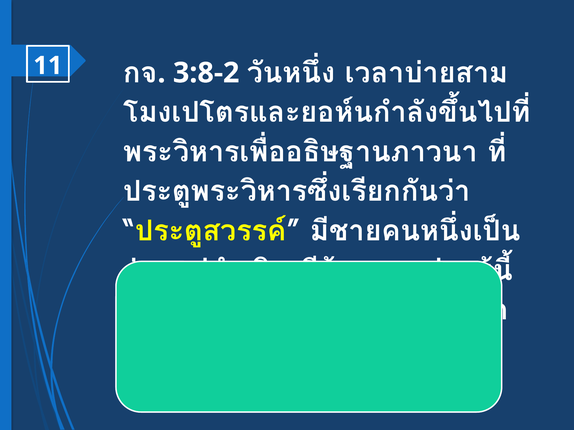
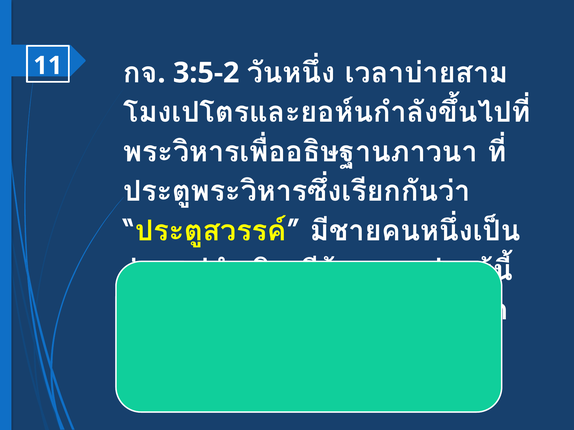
3:8-2: 3:8-2 -> 3:5-2 (206, 73)
